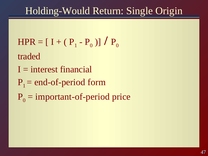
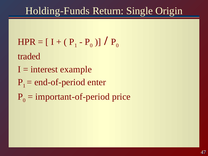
Holding-Would: Holding-Would -> Holding-Funds (58, 11)
financial: financial -> example (76, 69)
form: form -> enter (97, 82)
